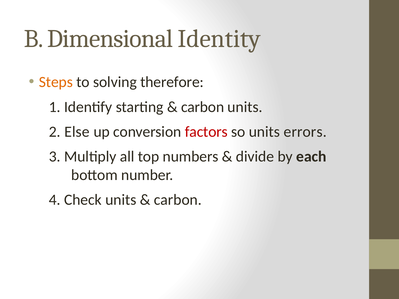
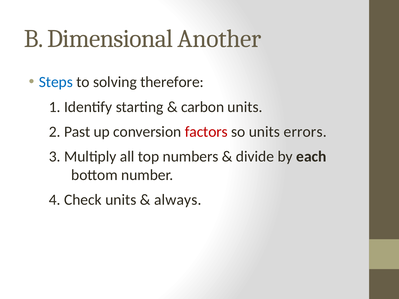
Identity: Identity -> Another (219, 39)
Steps colour: orange -> blue (56, 82)
Else: Else -> Past (77, 132)
carbon: carbon -> always (178, 200)
